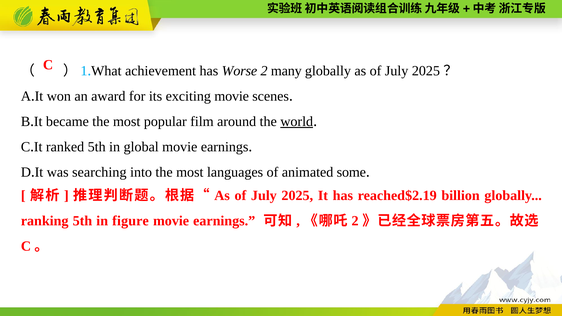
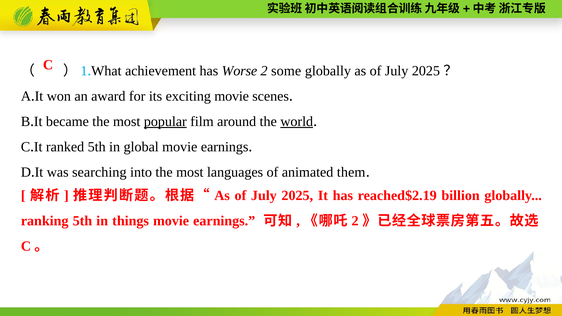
many: many -> some (286, 71)
popular underline: none -> present (165, 122)
some: some -> them (351, 172)
figure: figure -> things (131, 221)
